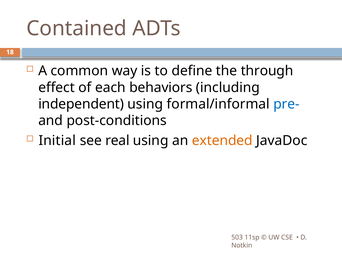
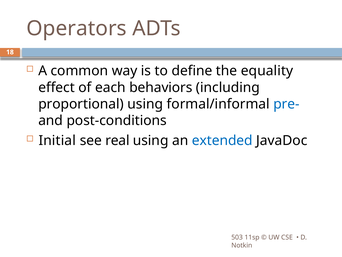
Contained: Contained -> Operators (77, 29)
through: through -> equality (267, 71)
independent: independent -> proportional (81, 104)
extended colour: orange -> blue (222, 140)
